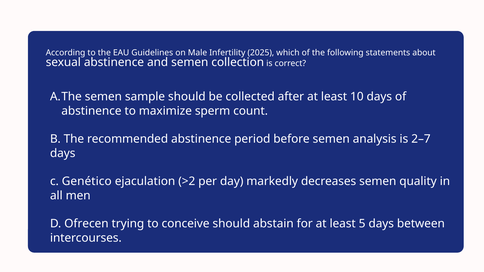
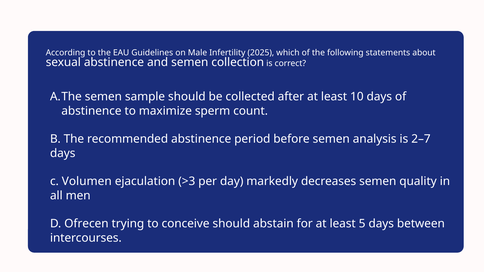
Genético: Genético -> Volumen (87, 182)
>2: >2 -> >3 (187, 182)
